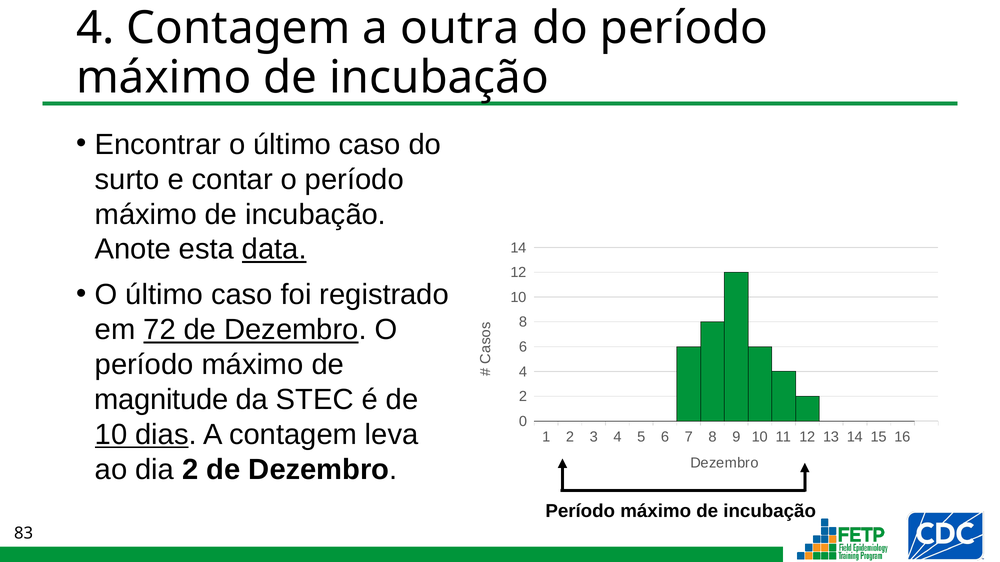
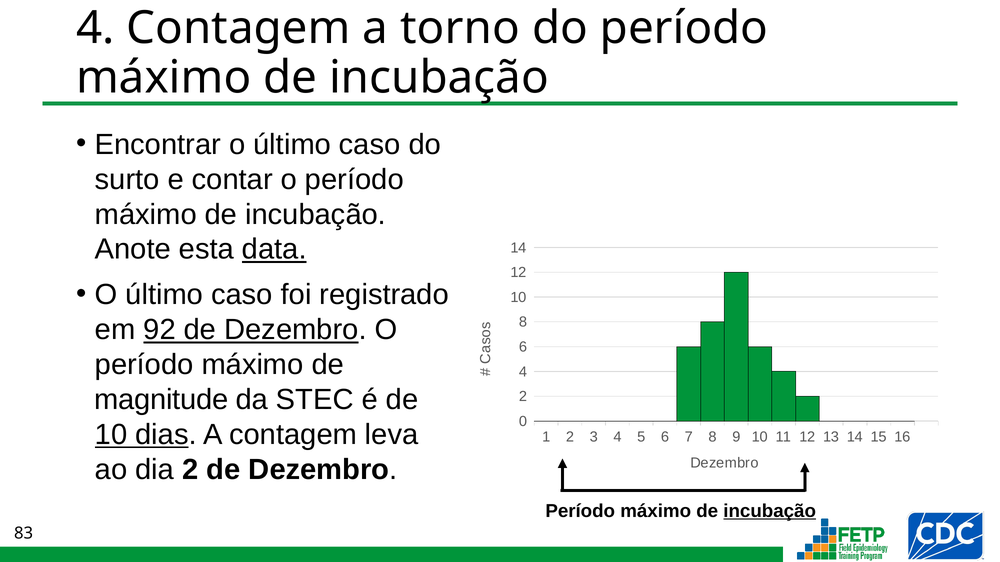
outra: outra -> torno (460, 28)
72: 72 -> 92 (160, 330)
incubação underline: none -> present (770, 511)
